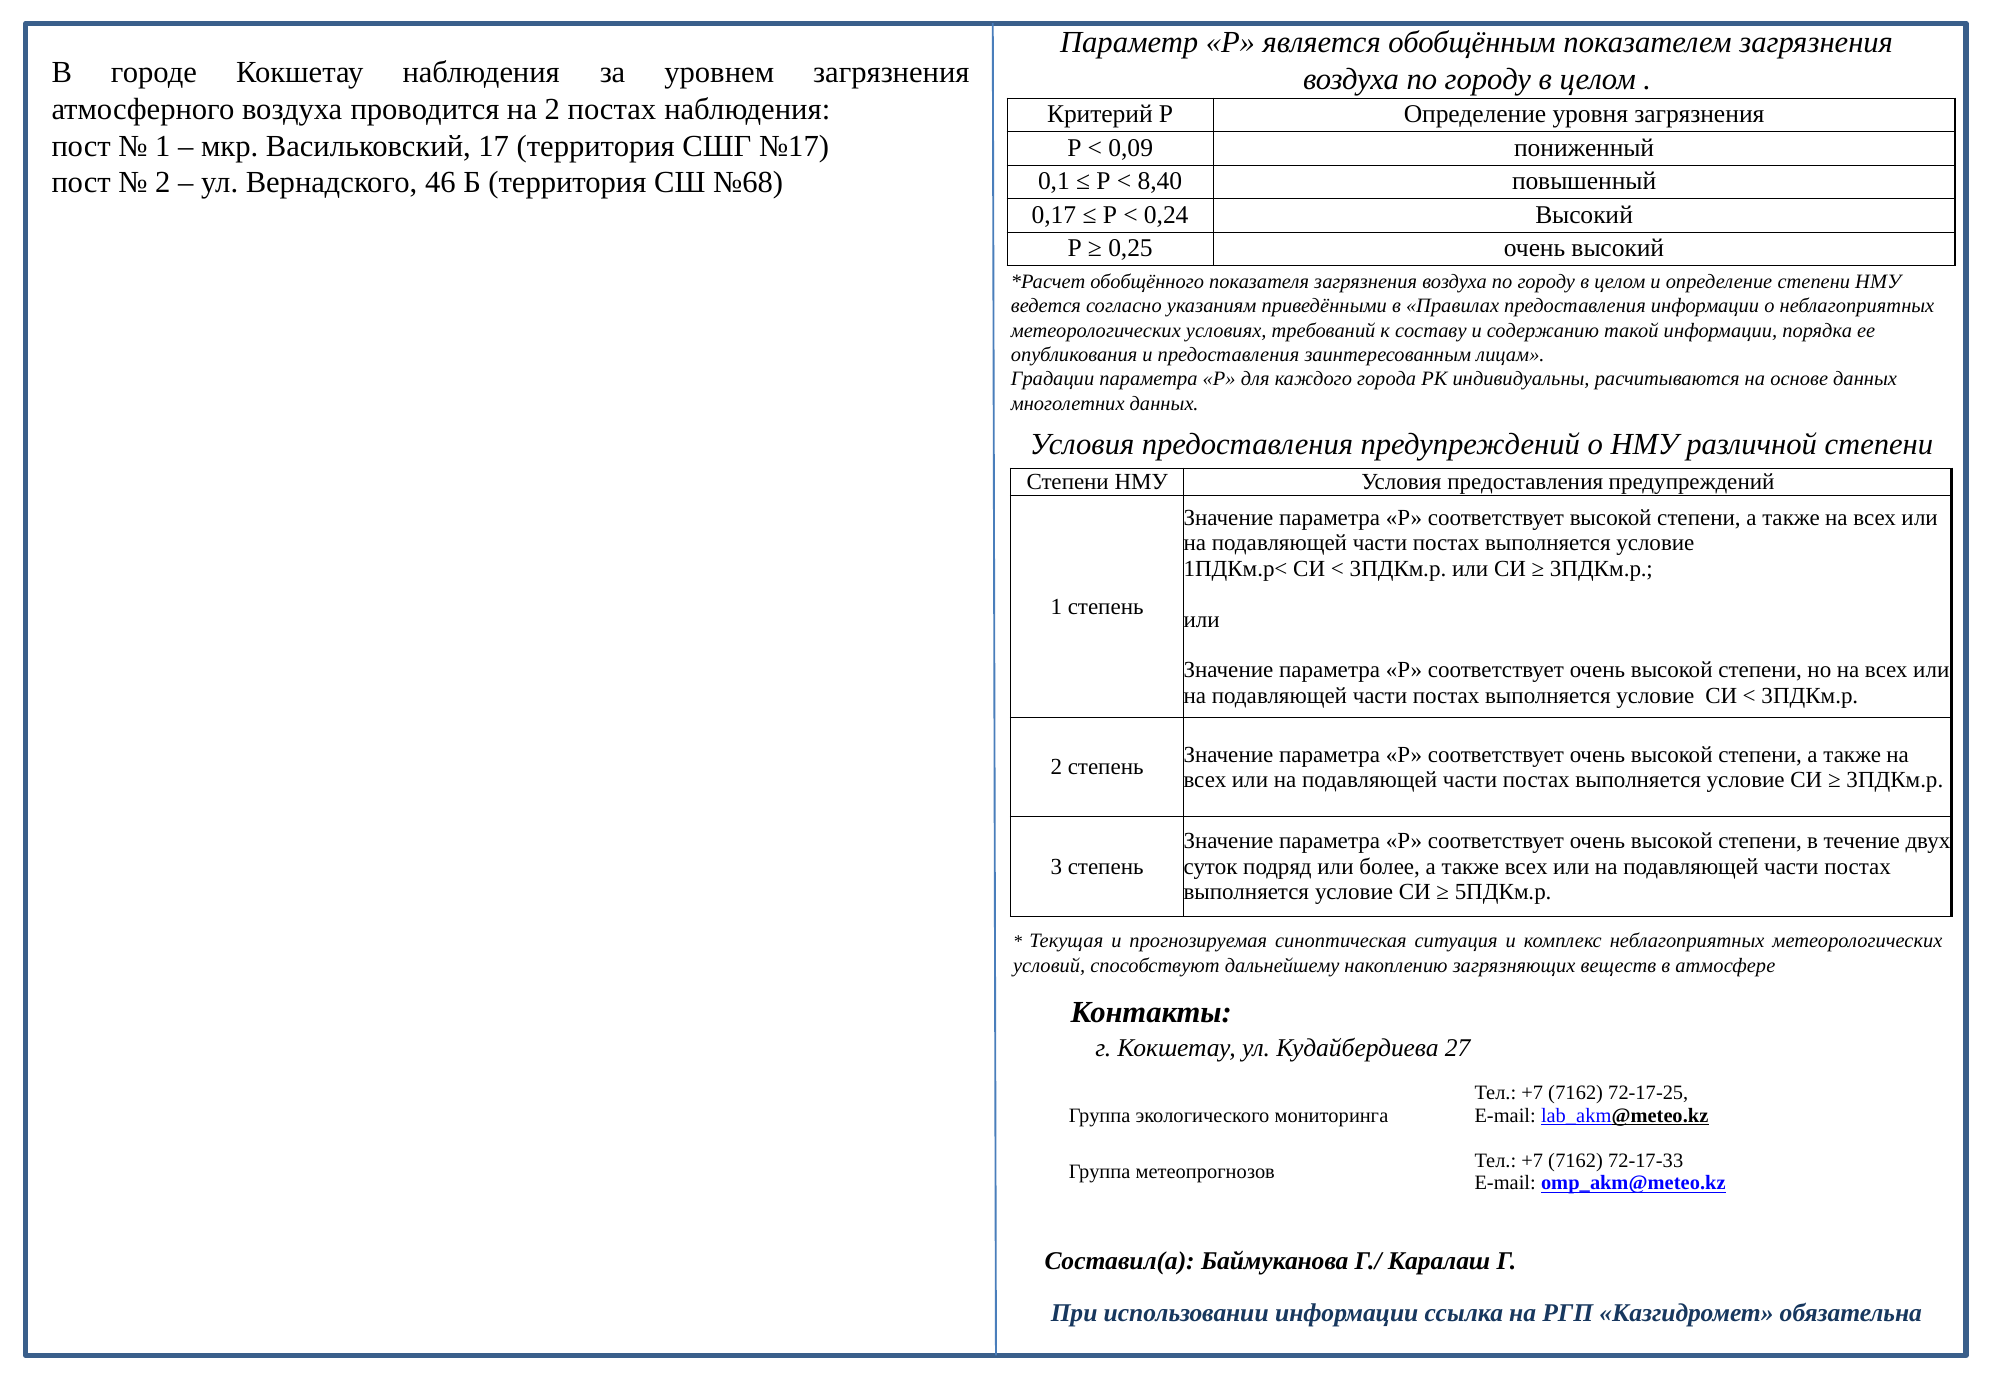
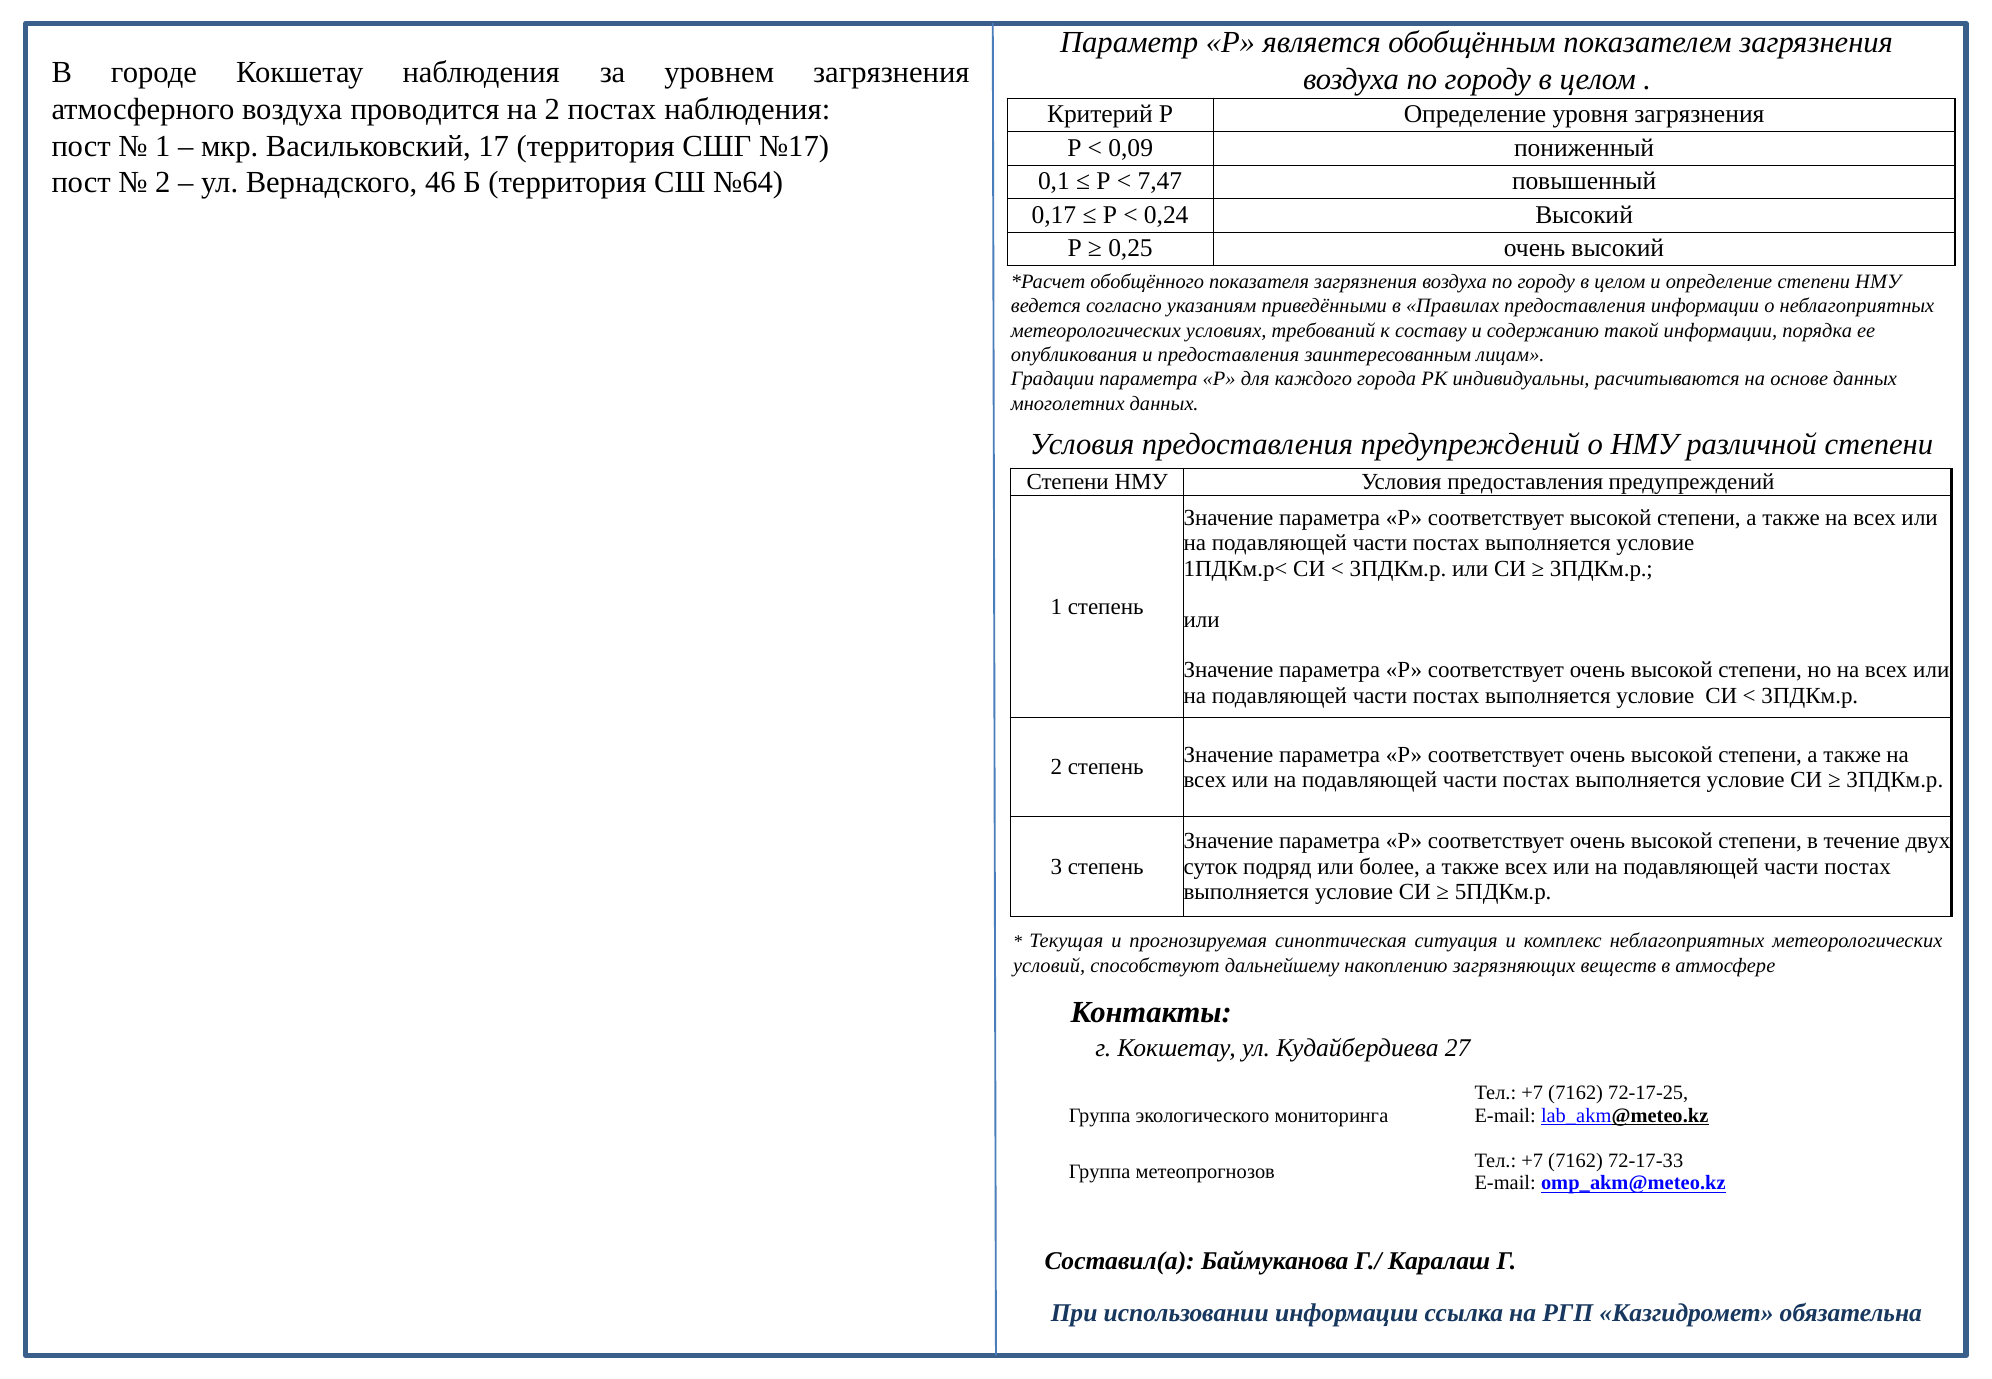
№68: №68 -> №64 (748, 183)
8,40: 8,40 -> 7,47 (1160, 181)
